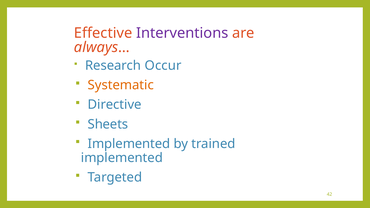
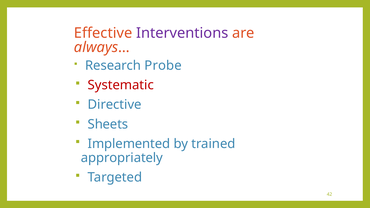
Occur: Occur -> Probe (163, 66)
Systematic colour: orange -> red (121, 85)
implemented: implemented -> appropriately (122, 158)
